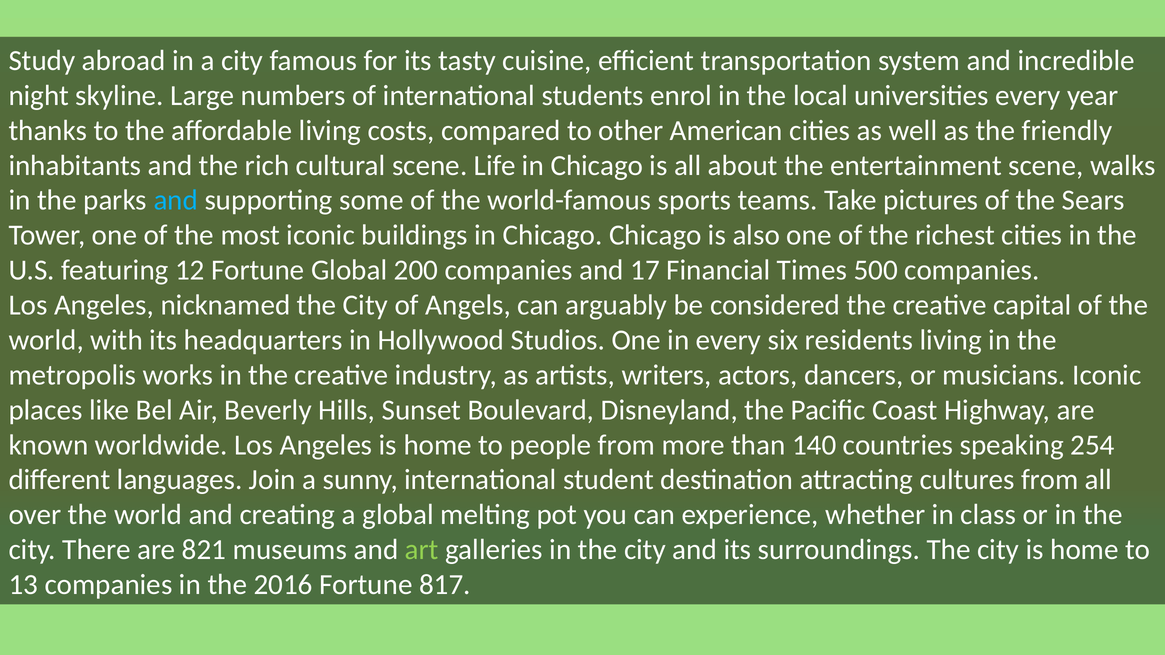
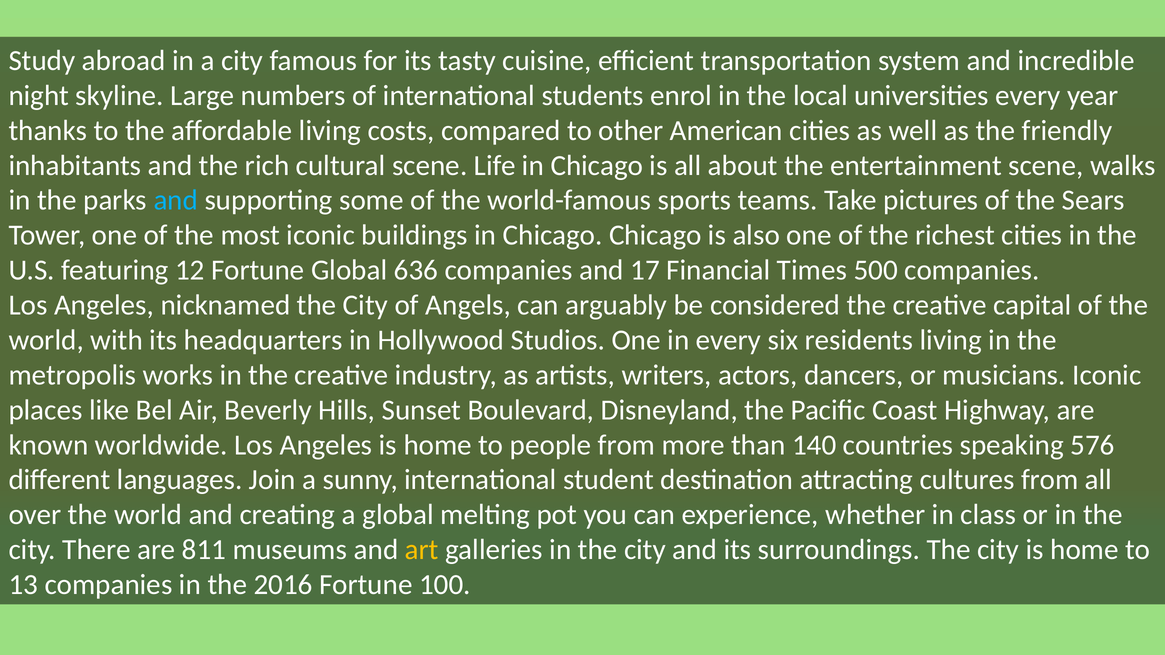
200: 200 -> 636 (416, 270)
254: 254 -> 576 (1092, 445)
821: 821 -> 811 (204, 550)
art colour: light green -> yellow (422, 550)
817: 817 -> 100 (445, 585)
